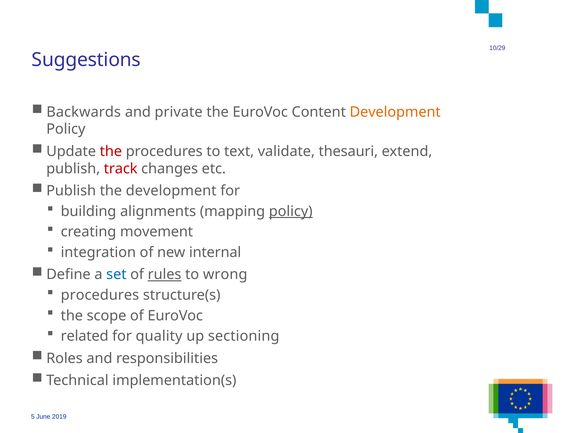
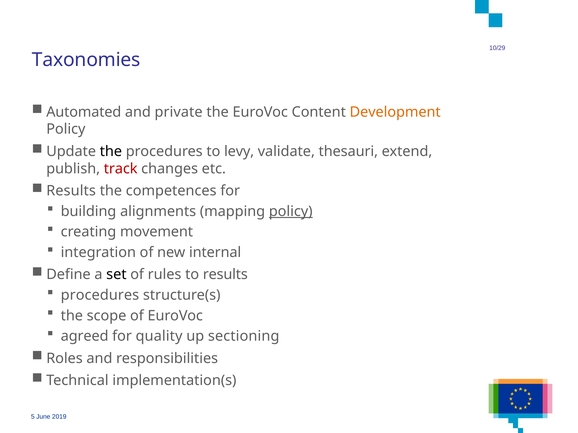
Suggestions: Suggestions -> Taxonomies (86, 60)
Backwards: Backwards -> Automated (84, 112)
the colour: red -> black (111, 152)
text: text -> levy (239, 152)
Publish: Publish -> Results (71, 191)
the development: development -> competences (171, 191)
set colour: blue -> black (116, 275)
rules underline: present -> none (165, 275)
to wrong: wrong -> results (225, 275)
related: related -> agreed (85, 337)
